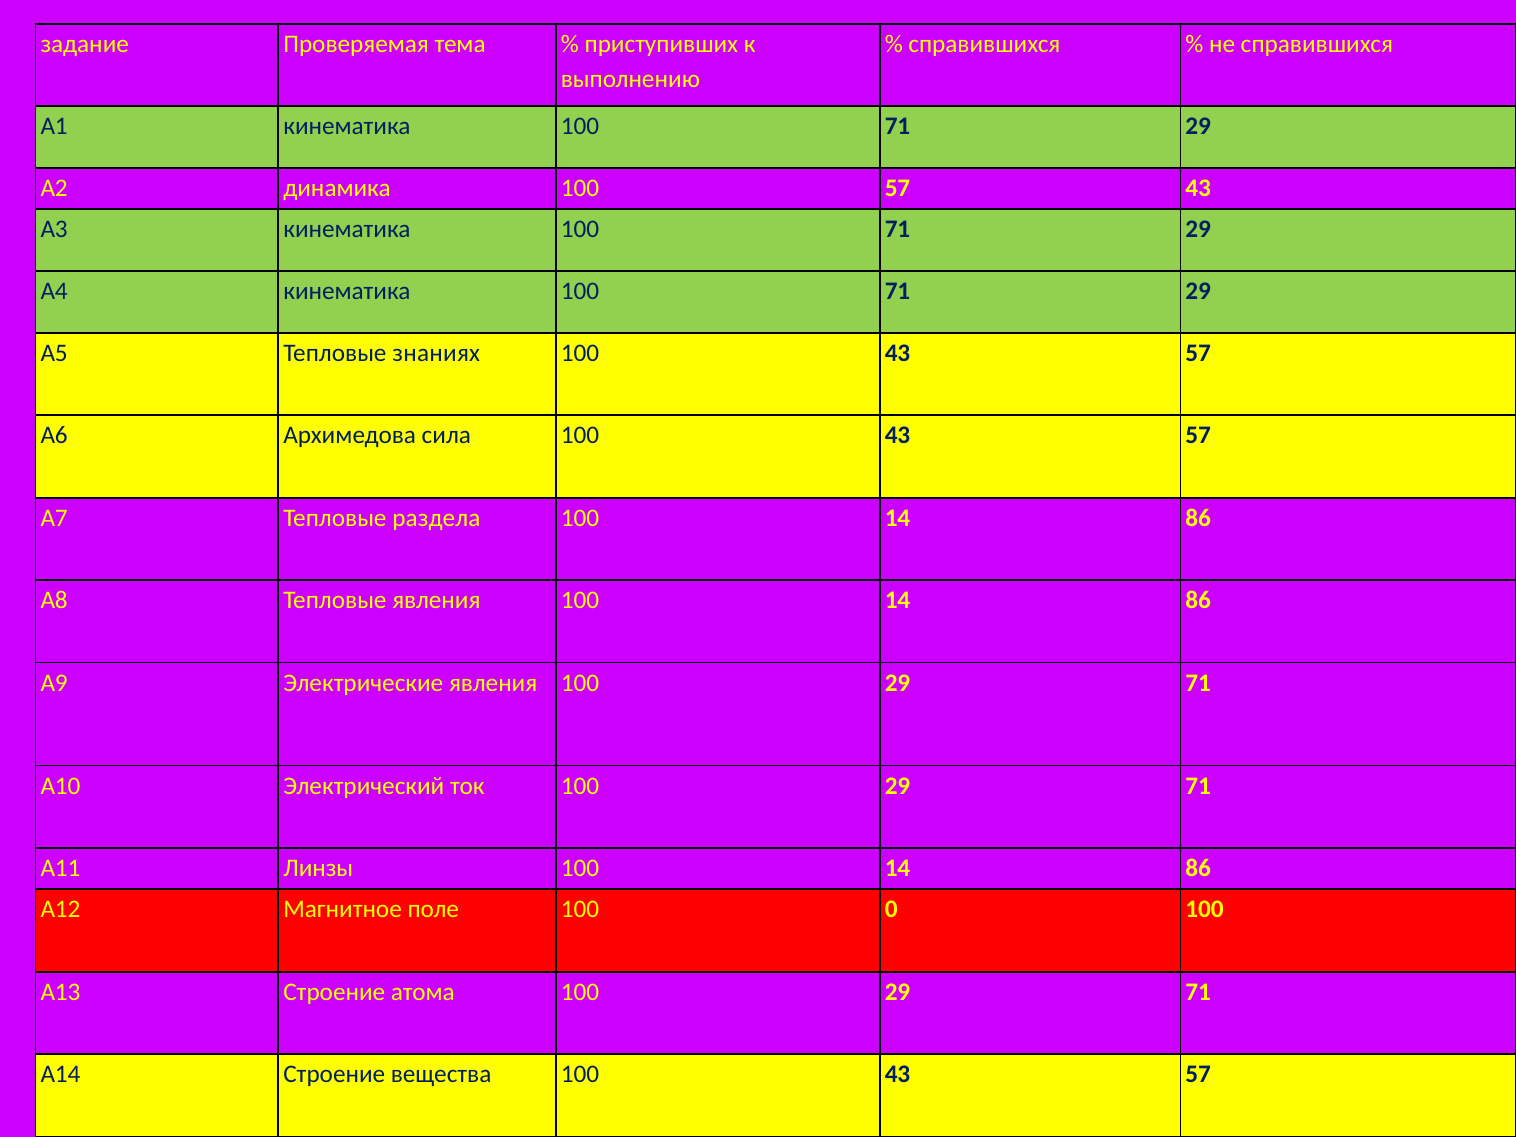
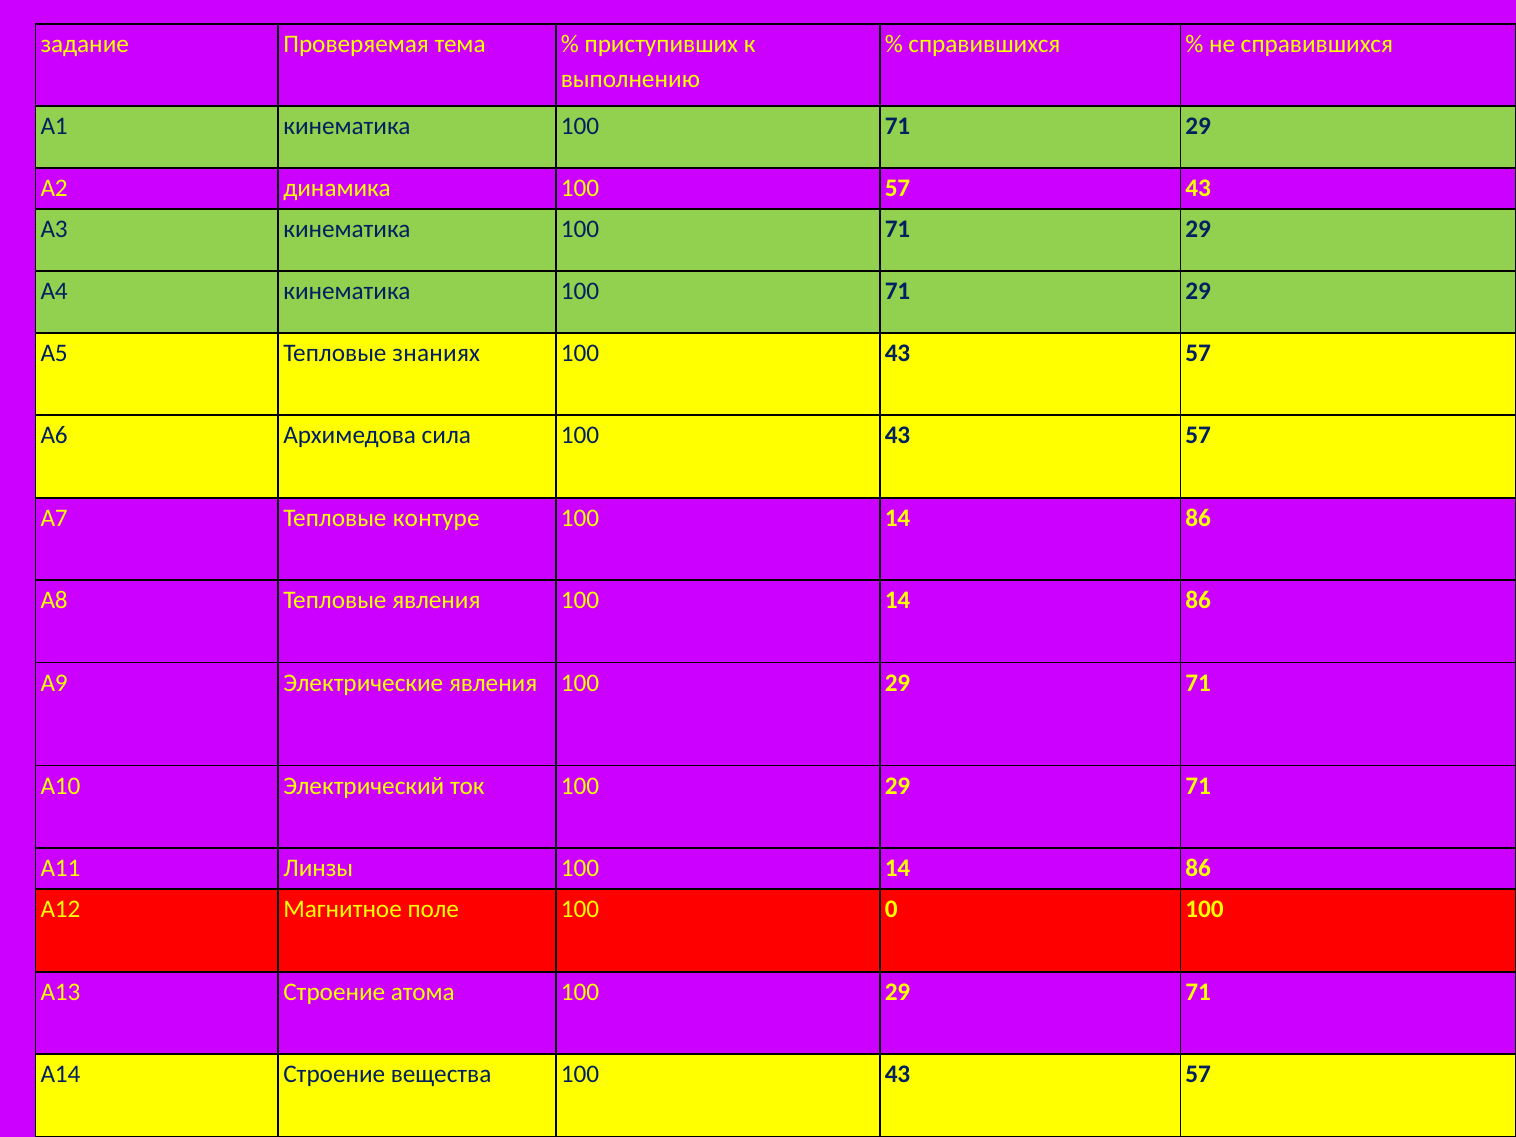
раздела: раздела -> контуре (436, 518)
